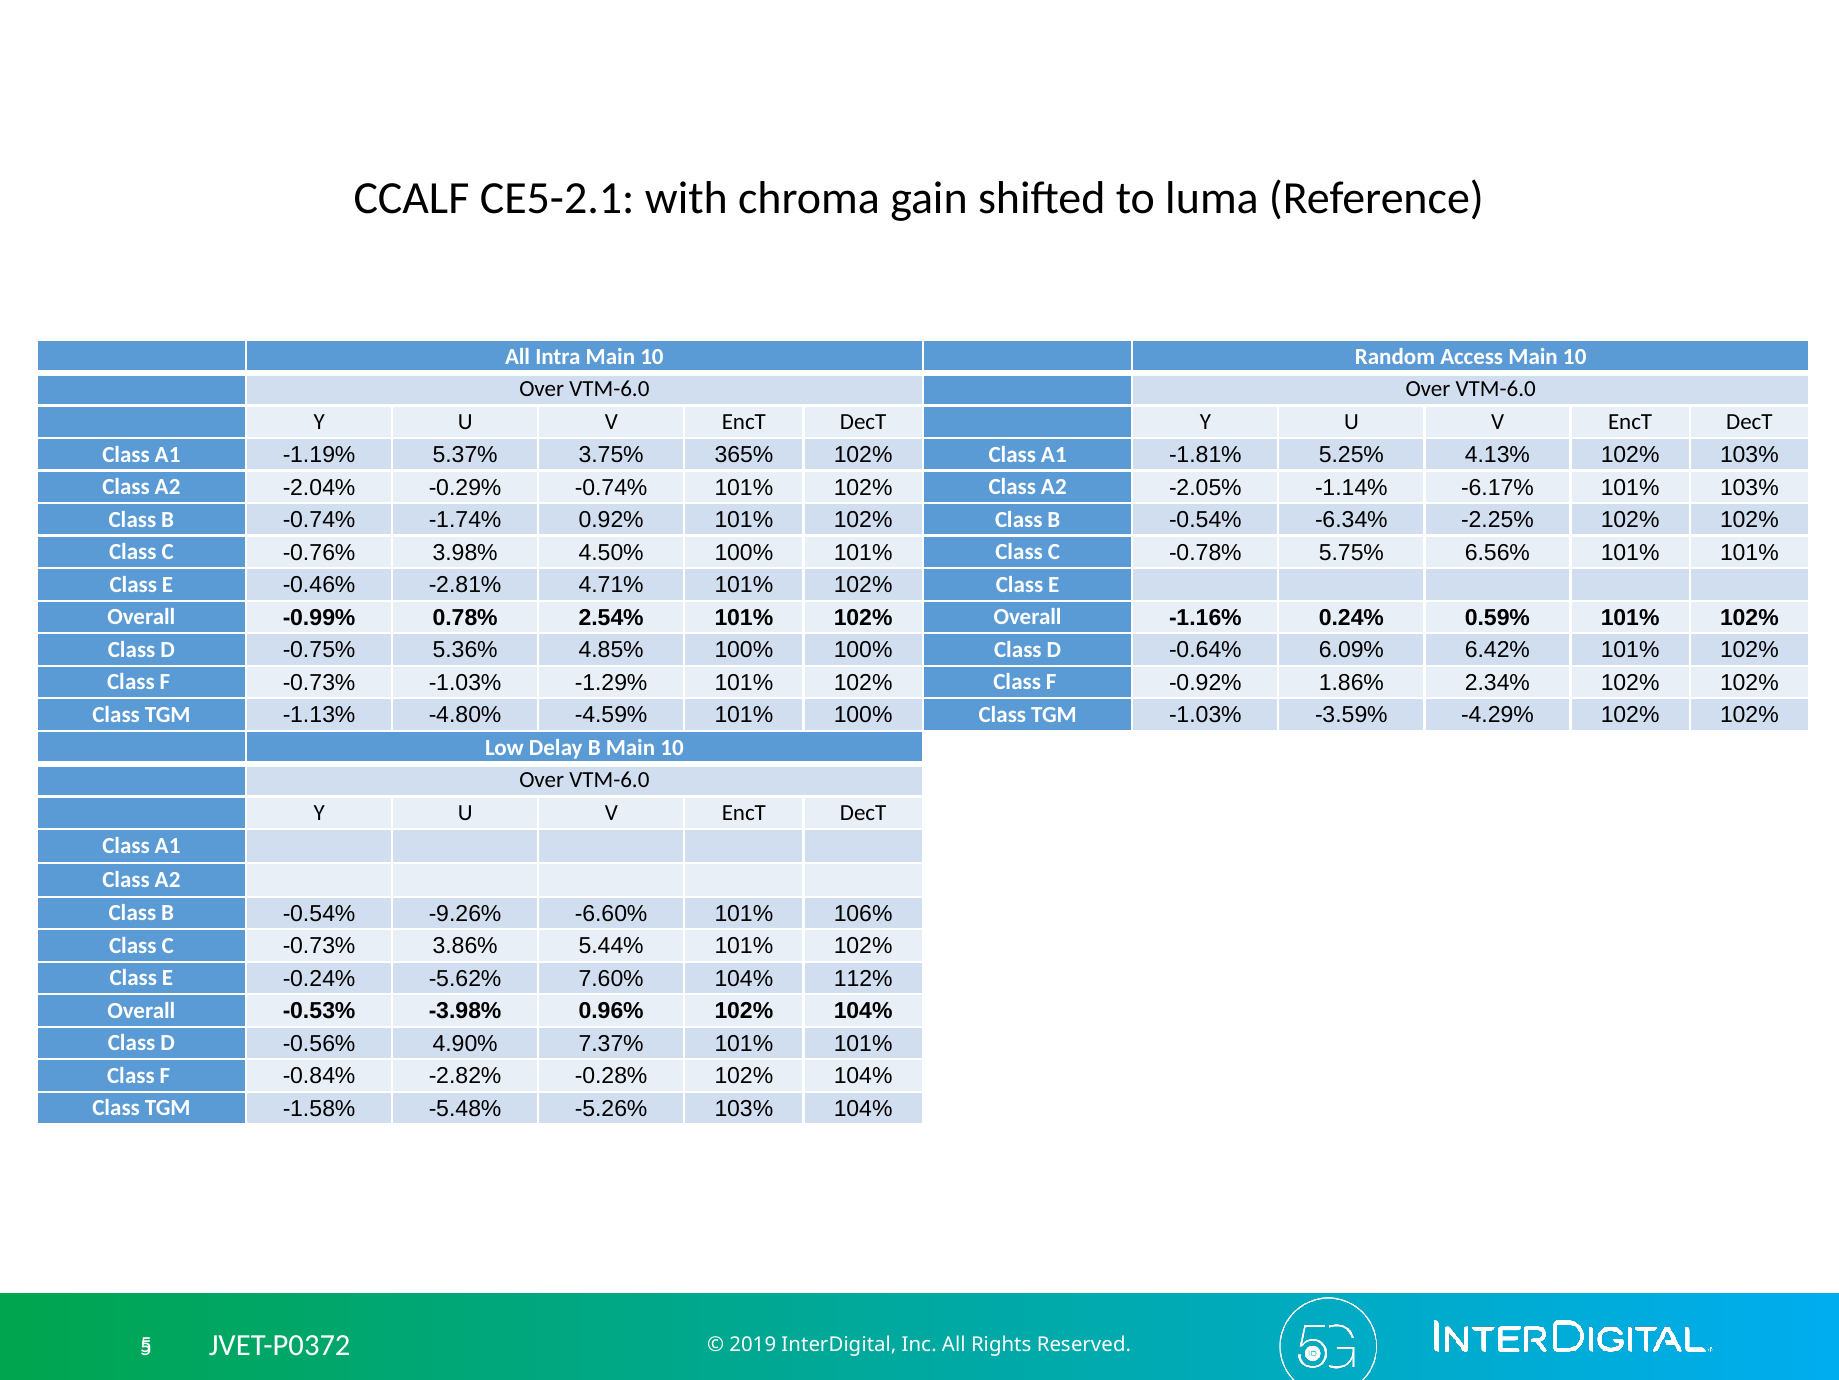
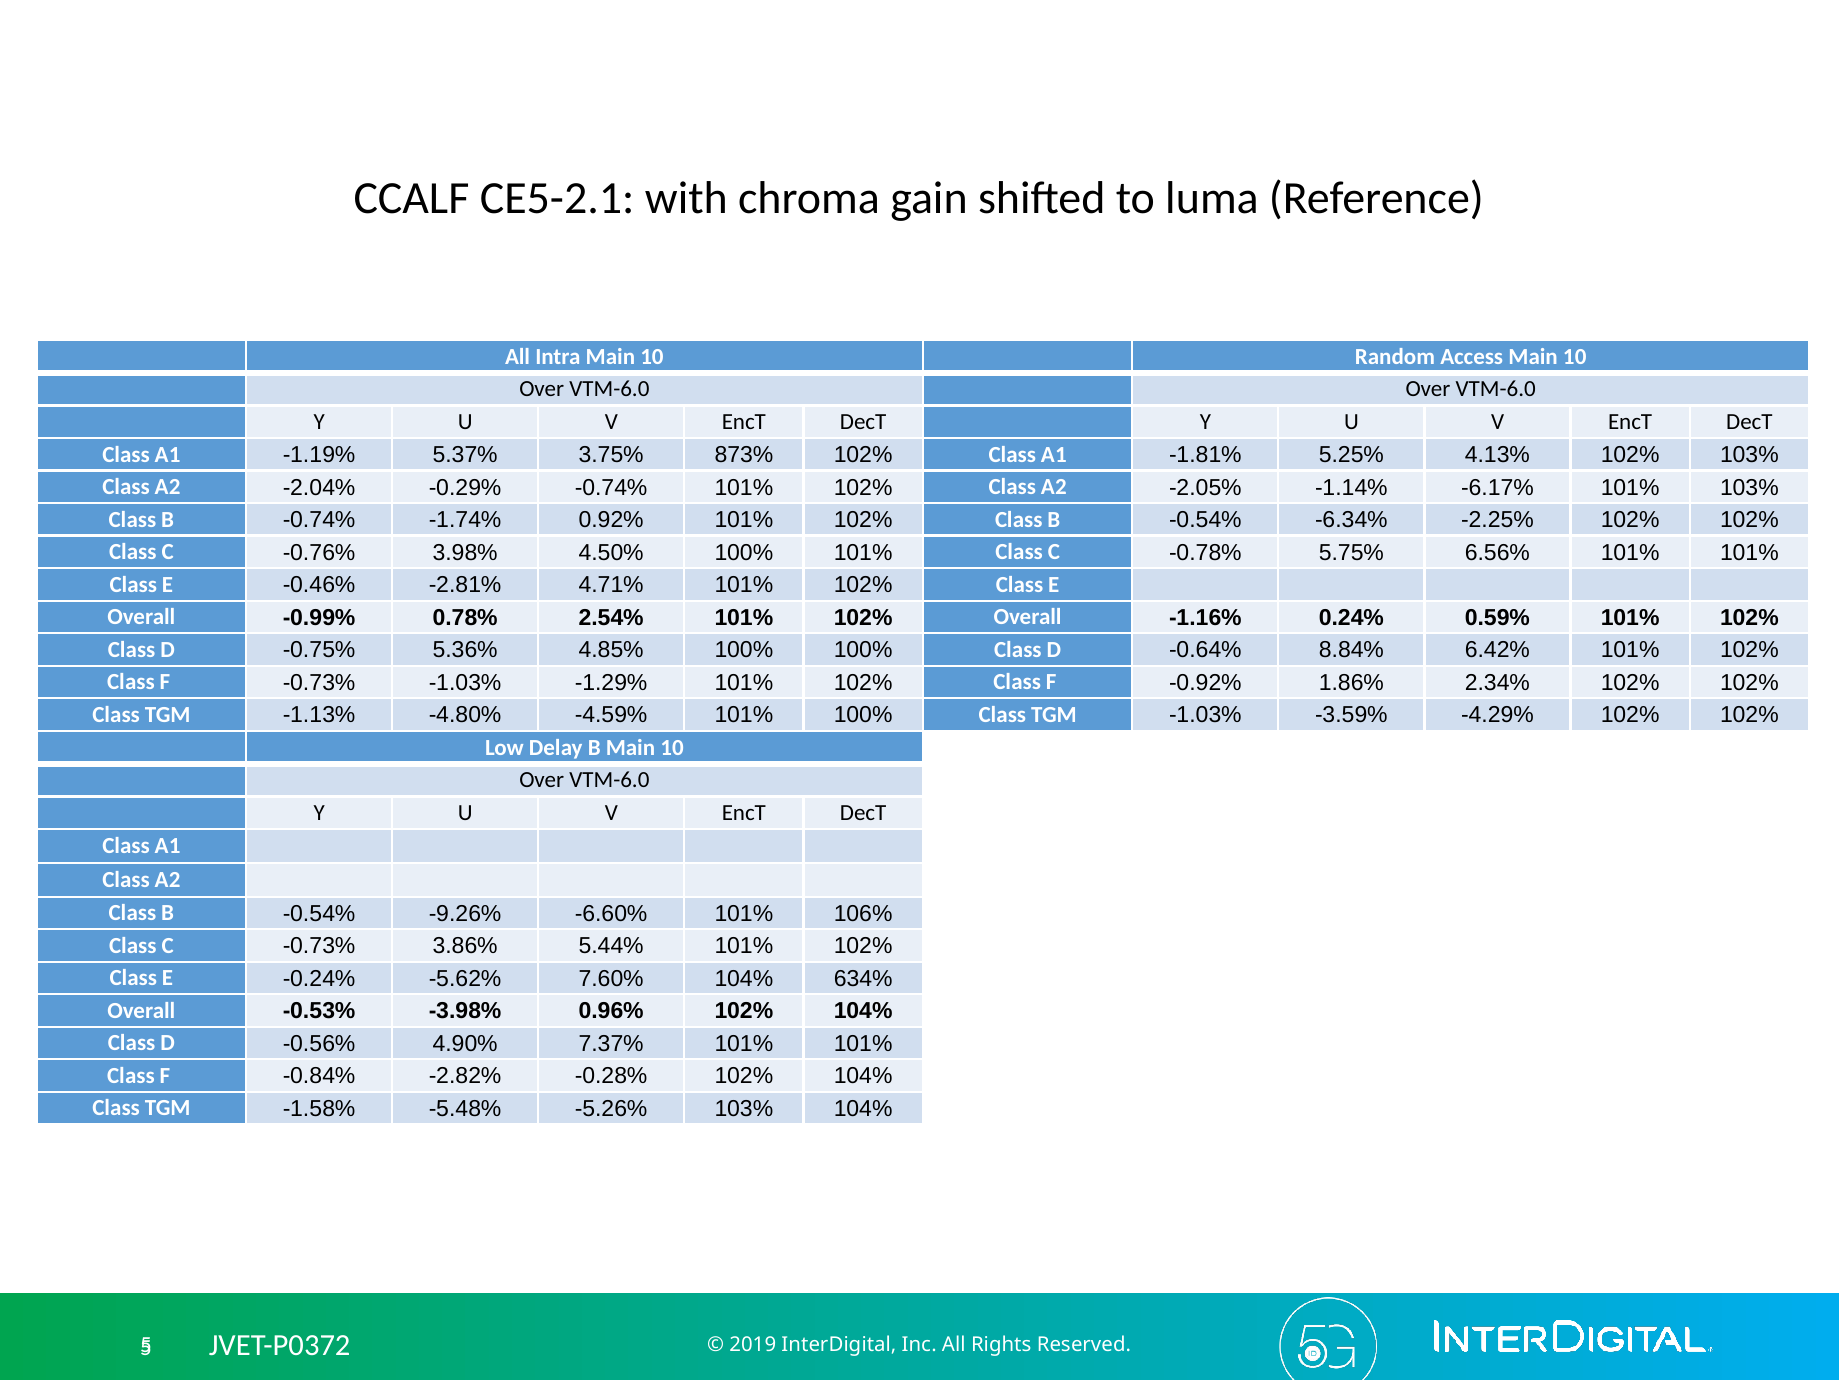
365%: 365% -> 873% (744, 455)
6.09%: 6.09% -> 8.84% (1351, 650)
112%: 112% -> 634% (863, 978)
